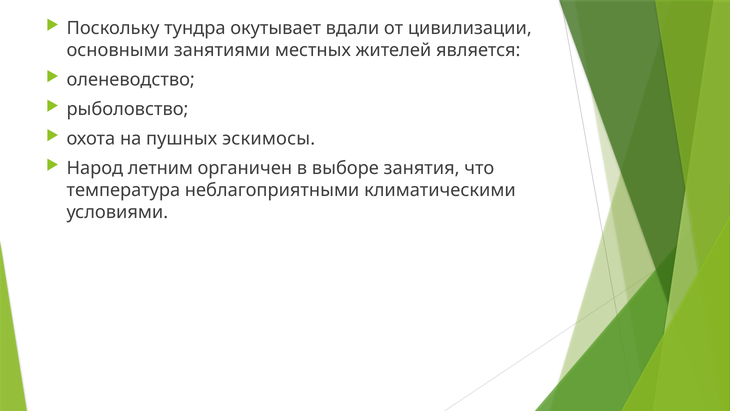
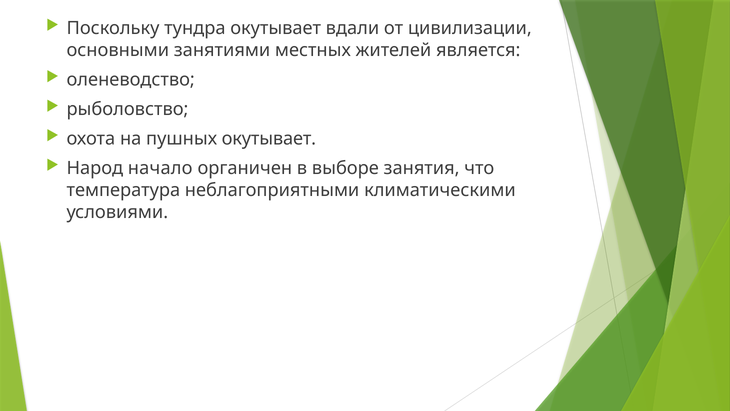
пушных эскимосы: эскимосы -> окутывает (269, 139)
летним: летним -> начало (160, 168)
